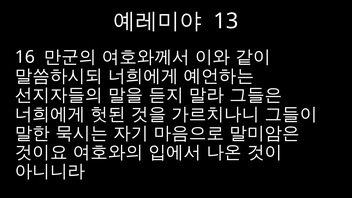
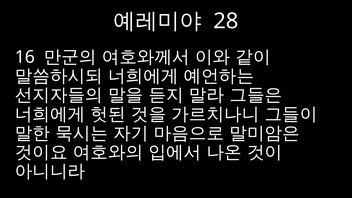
13: 13 -> 28 (226, 21)
